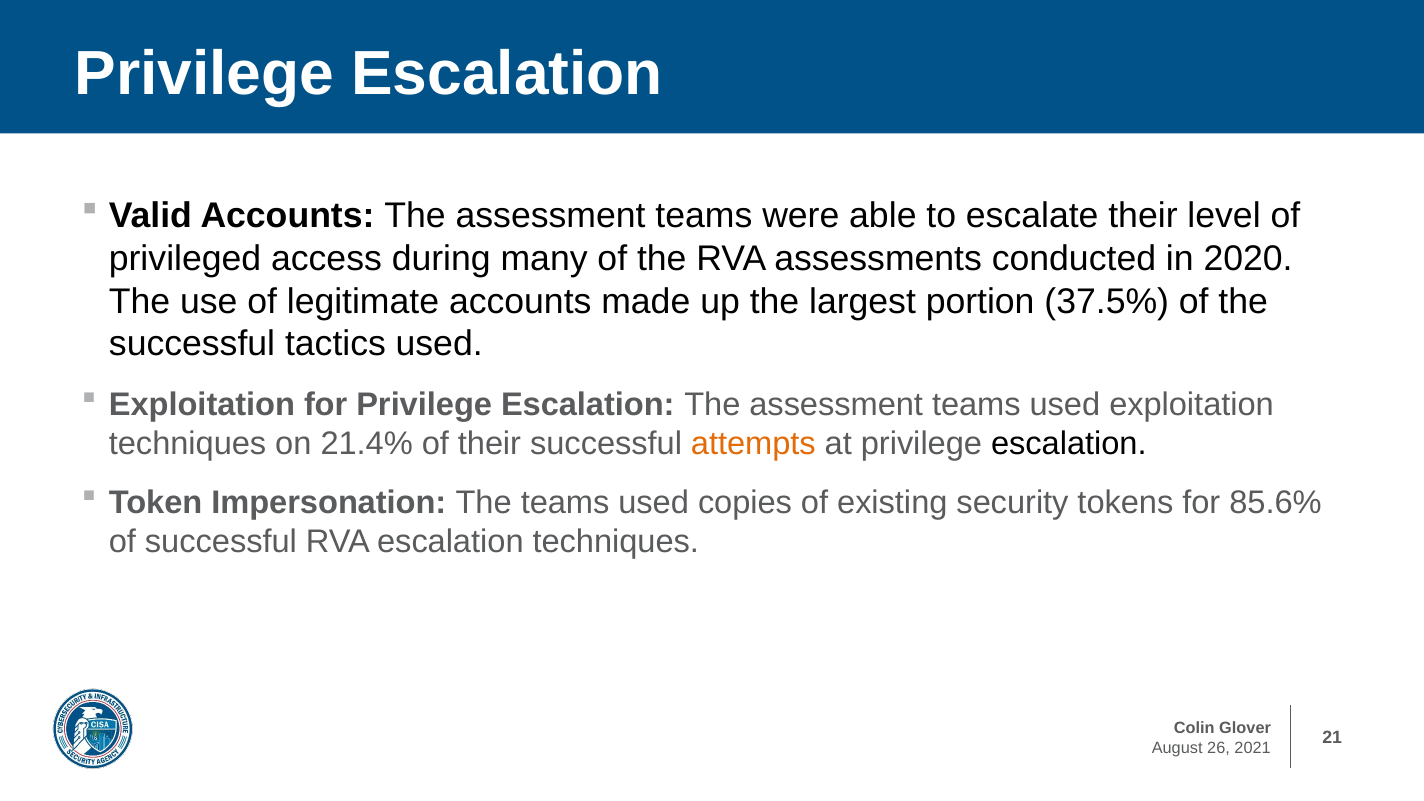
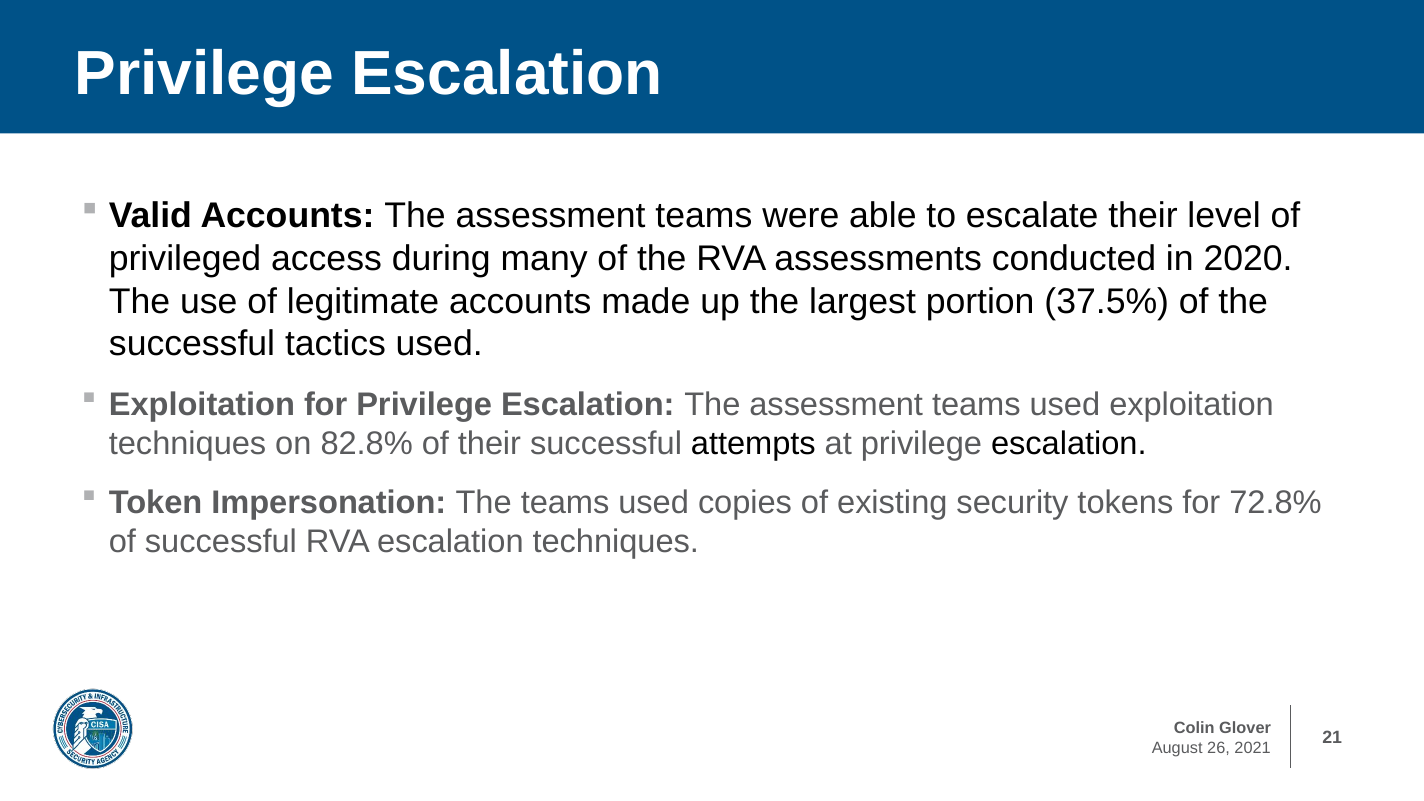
21.4%: 21.4% -> 82.8% (367, 444)
attempts colour: orange -> black (753, 444)
85.6%: 85.6% -> 72.8% (1276, 502)
